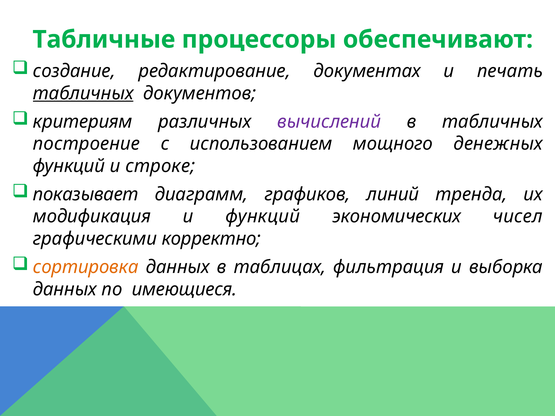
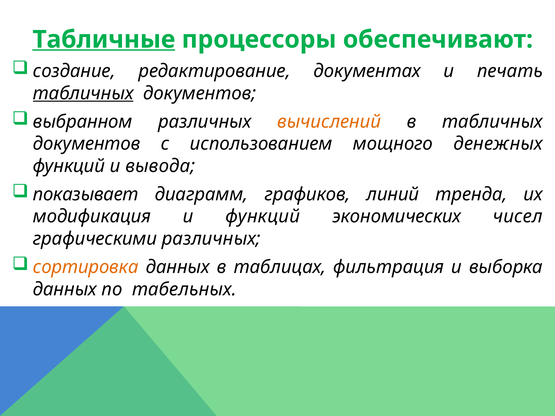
Табличные underline: none -> present (104, 40)
критериям: критериям -> выбранном (83, 122)
вычислений colour: purple -> orange (329, 122)
построение: построение -> документов (87, 144)
строке: строке -> вывода (160, 166)
графическими корректно: корректно -> различных (211, 239)
имеющиеся: имеющиеся -> табельных (184, 289)
